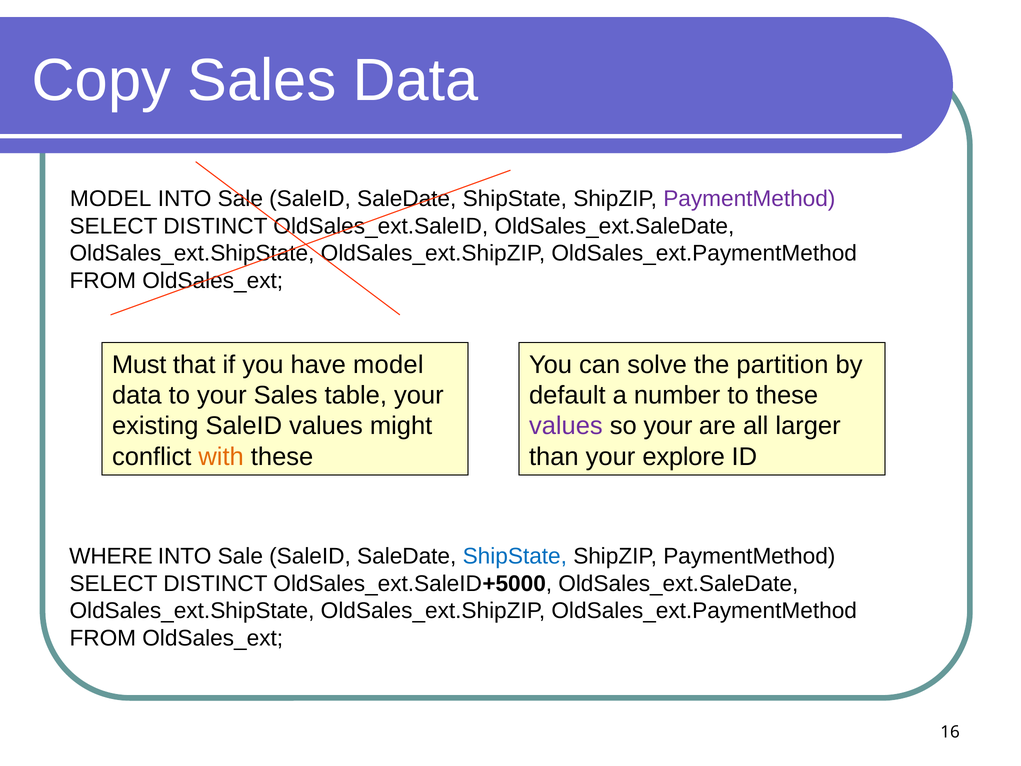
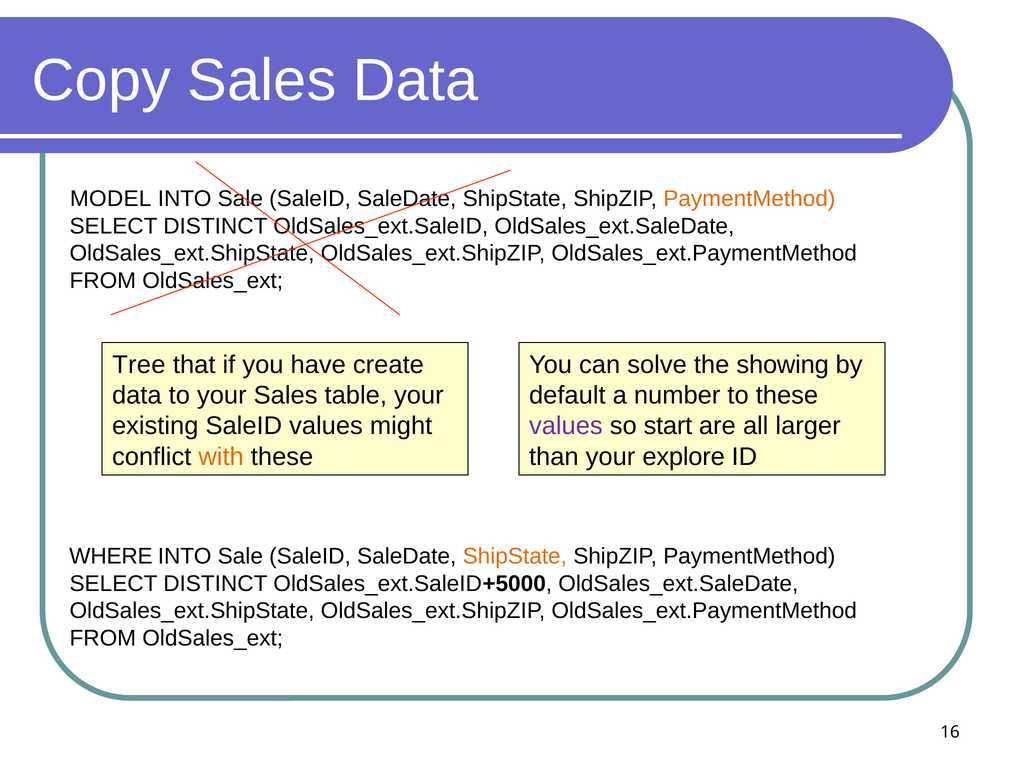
PaymentMethod colour: purple -> orange (749, 199)
Must: Must -> Tree (139, 365)
have model: model -> create (388, 365)
partition: partition -> showing (783, 365)
so your: your -> start (668, 426)
ShipState colour: blue -> orange (515, 556)
